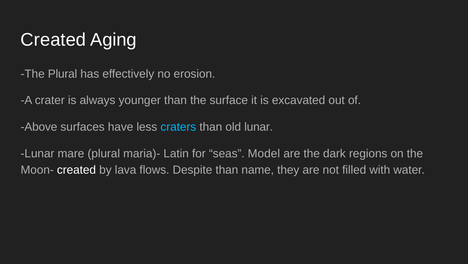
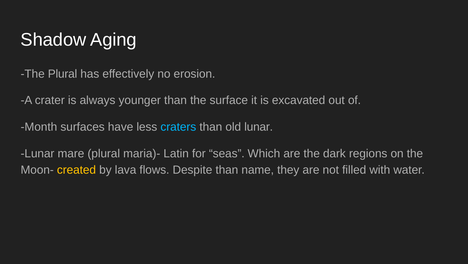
Created: Created -> Shadow (53, 40)
Above: Above -> Month (39, 127)
Model: Model -> Which (264, 153)
created colour: white -> yellow (76, 169)
